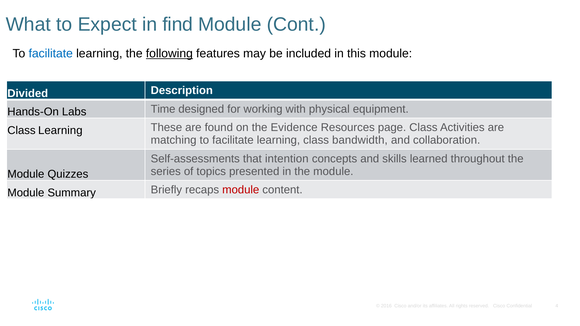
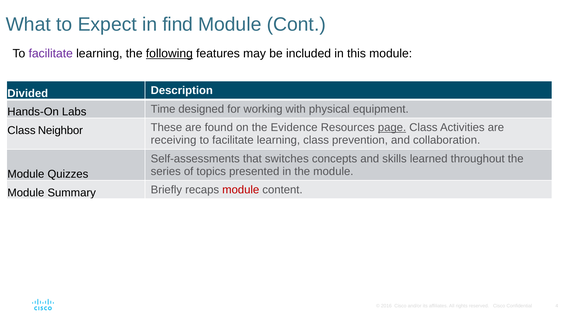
facilitate colour: blue -> purple (51, 53)
Class Learning: Learning -> Neighbor (60, 130)
page underline: none -> present (392, 128)
matching: matching -> receiving (174, 140)
bandwidth: bandwidth -> prevention (360, 140)
intention: intention -> switches (287, 159)
